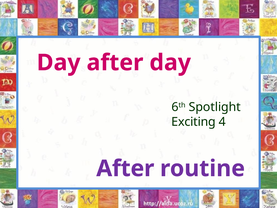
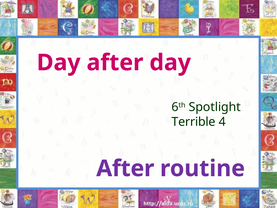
Exciting: Exciting -> Terrible (194, 122)
